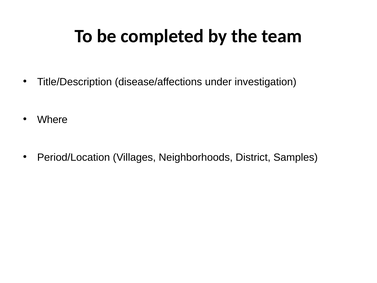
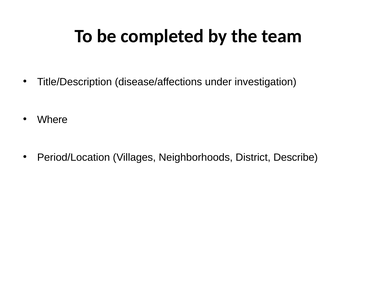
Samples: Samples -> Describe (296, 157)
